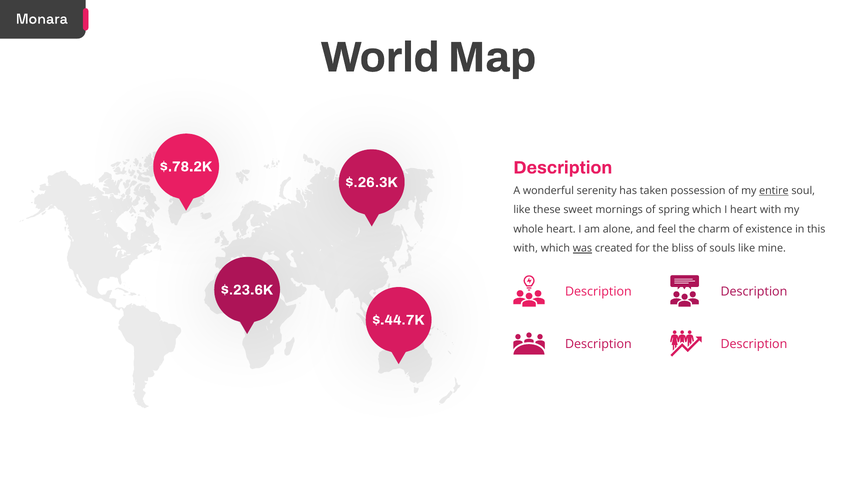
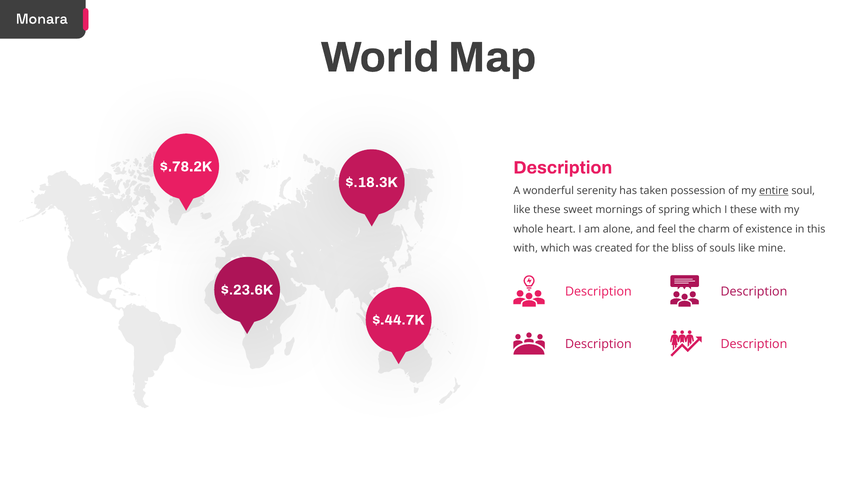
$.26.3K: $.26.3K -> $.18.3K (372, 182)
I heart: heart -> these (744, 210)
was underline: present -> none (582, 248)
